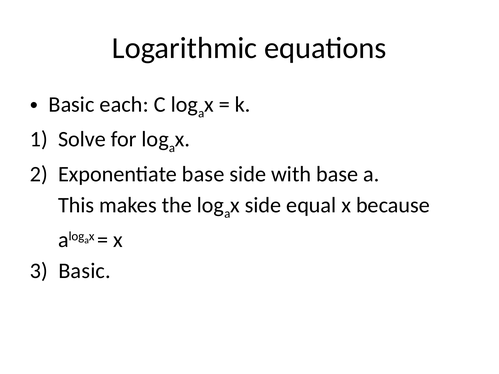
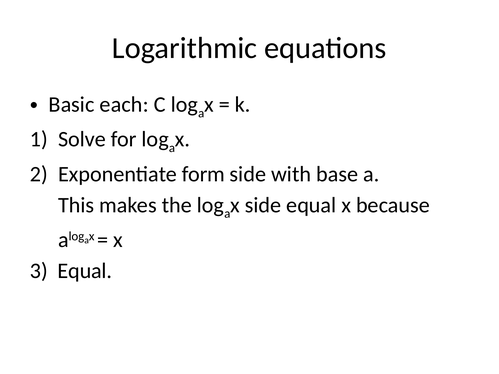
Exponentiate base: base -> form (203, 174)
Basic: Basic -> Equal (85, 271)
